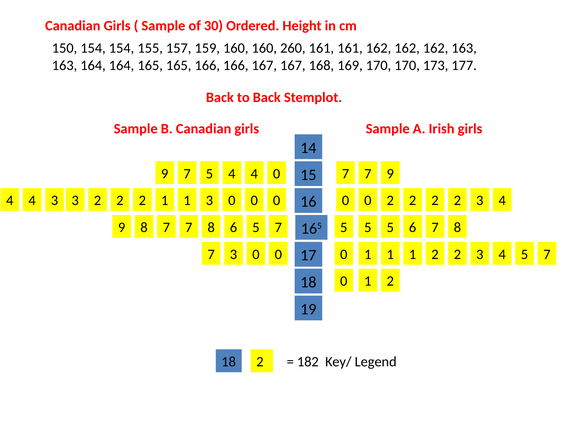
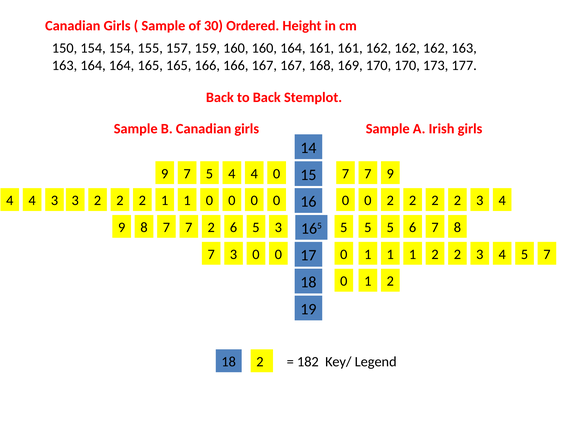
160 260: 260 -> 164 (293, 48)
1 3: 3 -> 0 (209, 200)
7 7 8: 8 -> 2 (211, 227)
6 5 7: 7 -> 3 (278, 227)
